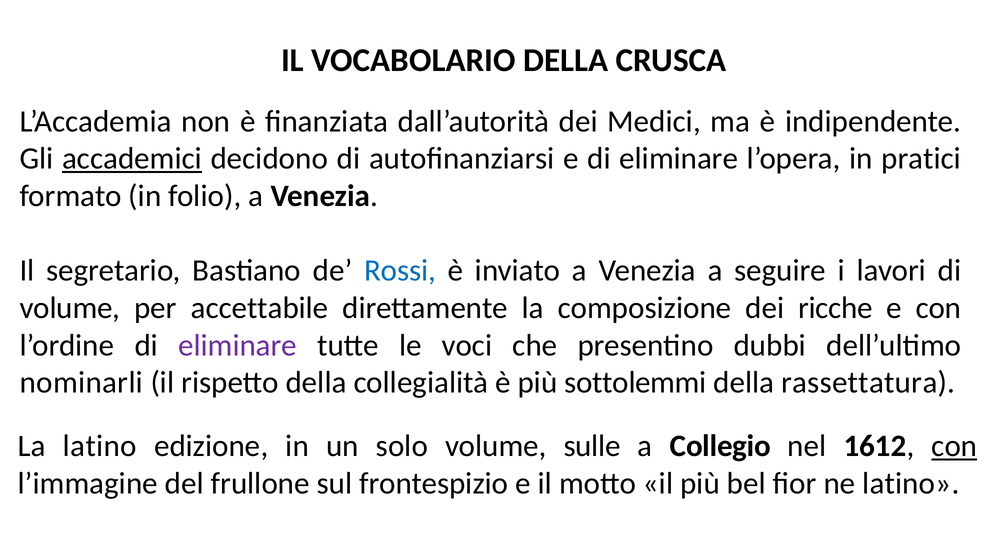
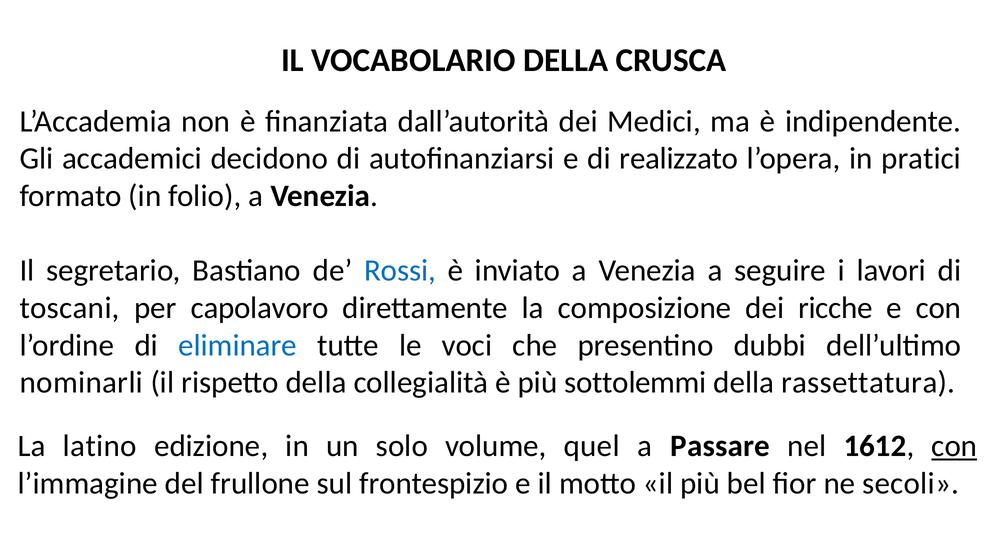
accademici underline: present -> none (132, 159)
e di eliminare: eliminare -> realizzato (679, 159)
volume: volume -> toscani (70, 308)
accettabile: accettabile -> capolavoro (260, 308)
eliminare colour: purple -> blue (238, 345)
sulle: sulle -> quel (592, 446)
Collegio: Collegio -> Passare (720, 446)
ne latino: latino -> secoli (911, 483)
